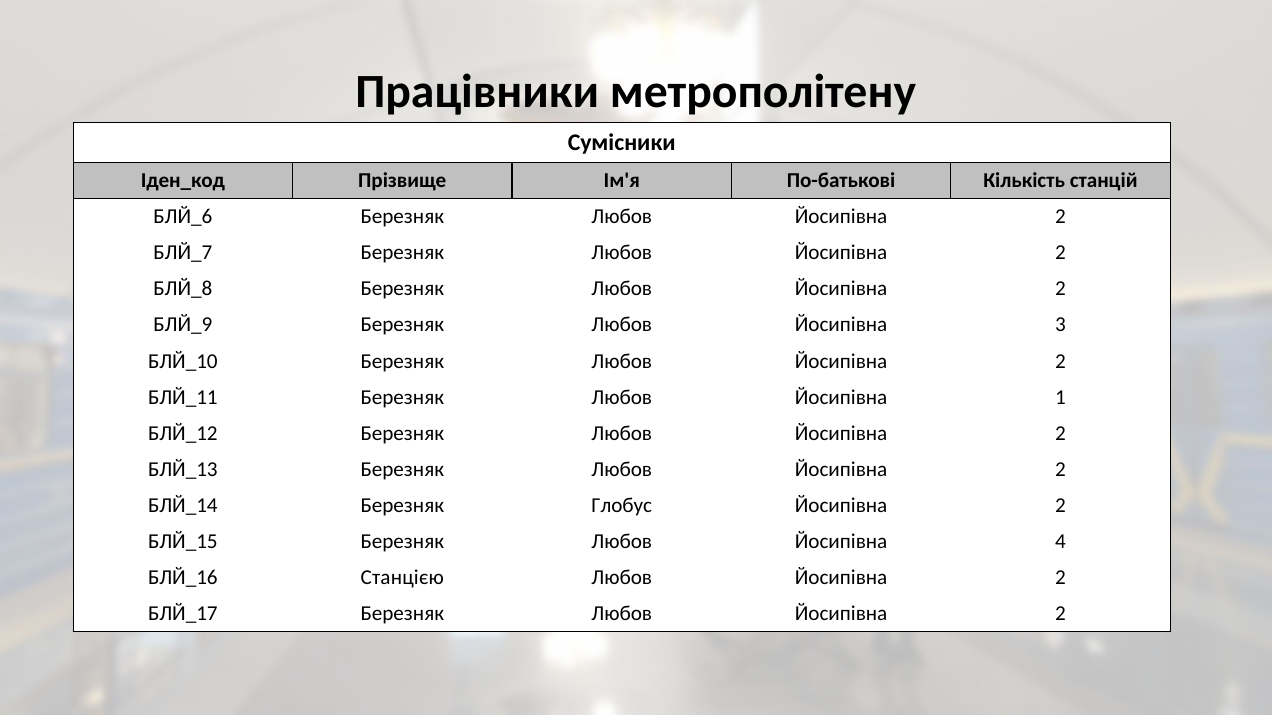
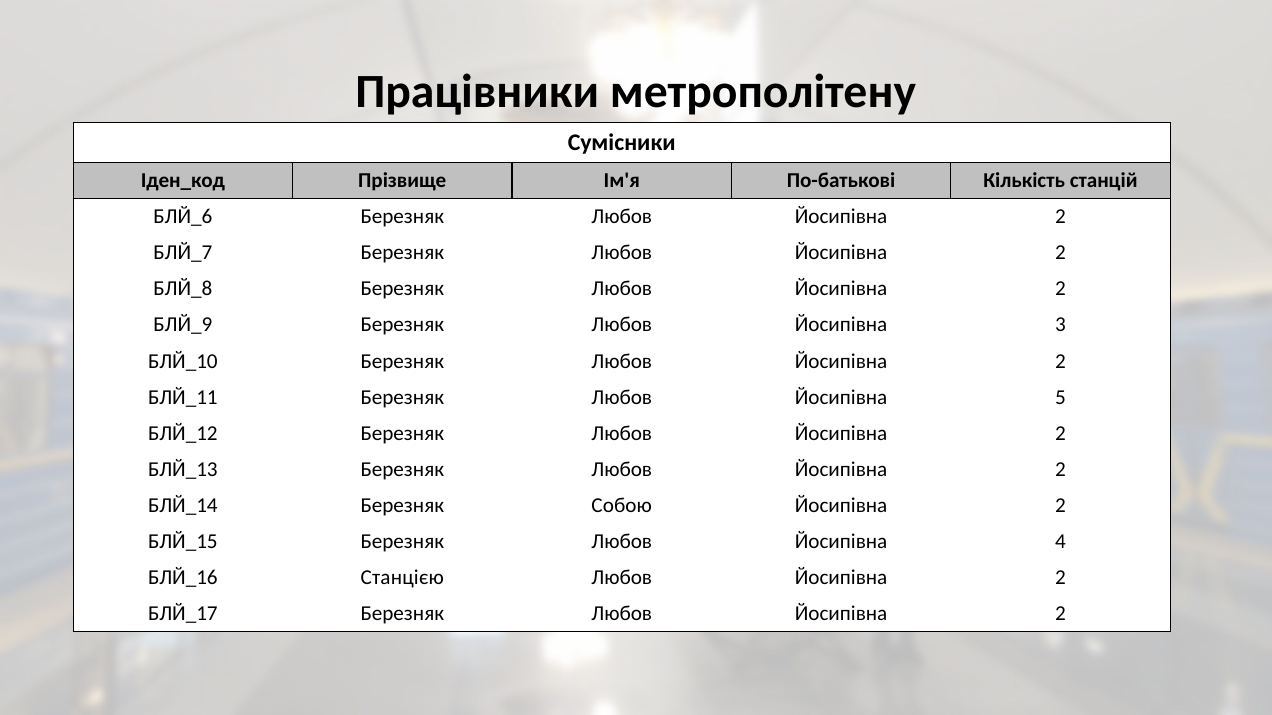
1: 1 -> 5 (1061, 397)
Глобус: Глобус -> Собою (622, 506)
